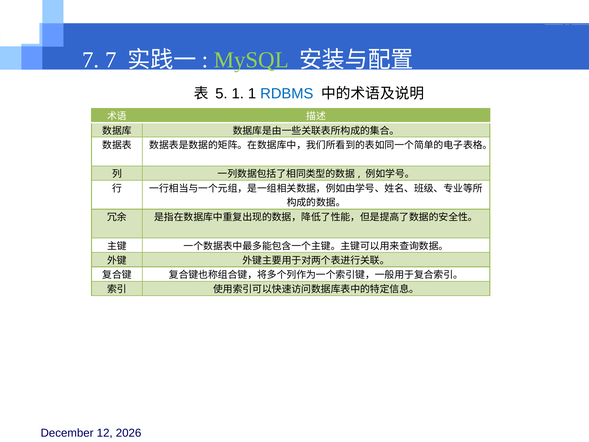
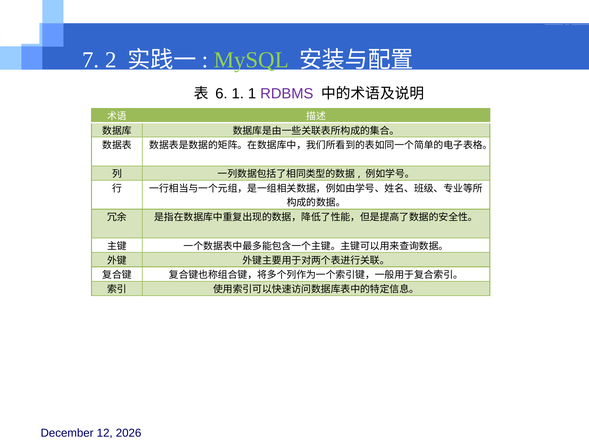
7 7: 7 -> 2 (111, 60)
5: 5 -> 6 (221, 94)
RDBMS colour: blue -> purple (287, 94)
